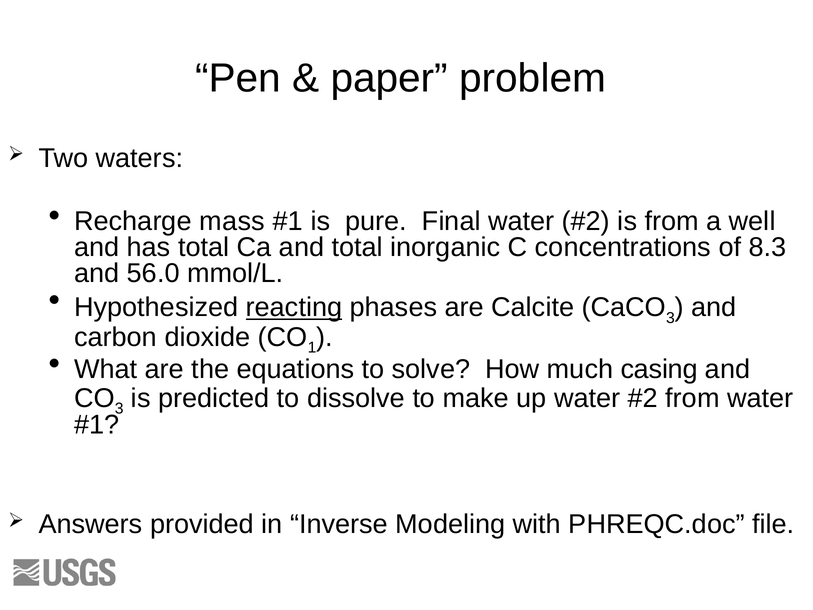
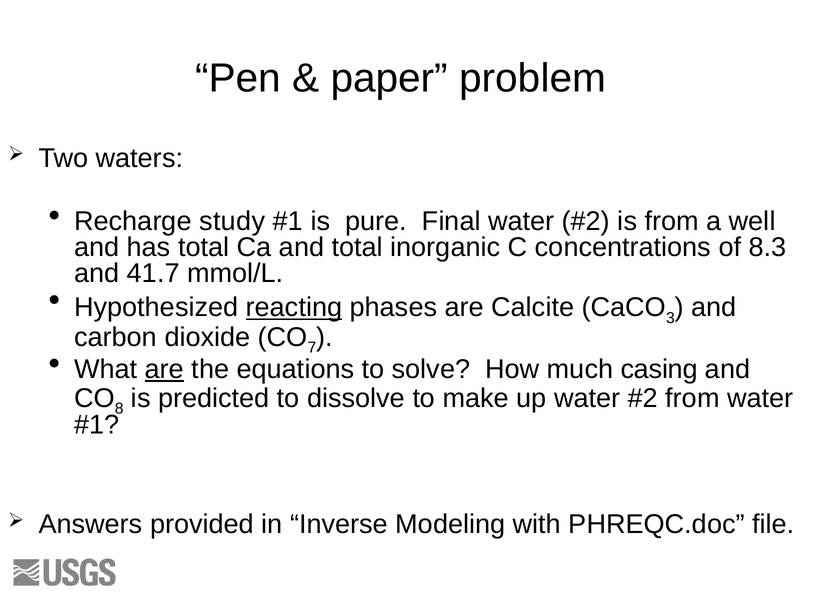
mass: mass -> study (232, 221)
56.0: 56.0 -> 41.7 (153, 273)
1: 1 -> 7 (312, 348)
are underline: none -> present (164, 369)
3: 3 -> 8 (119, 409)
